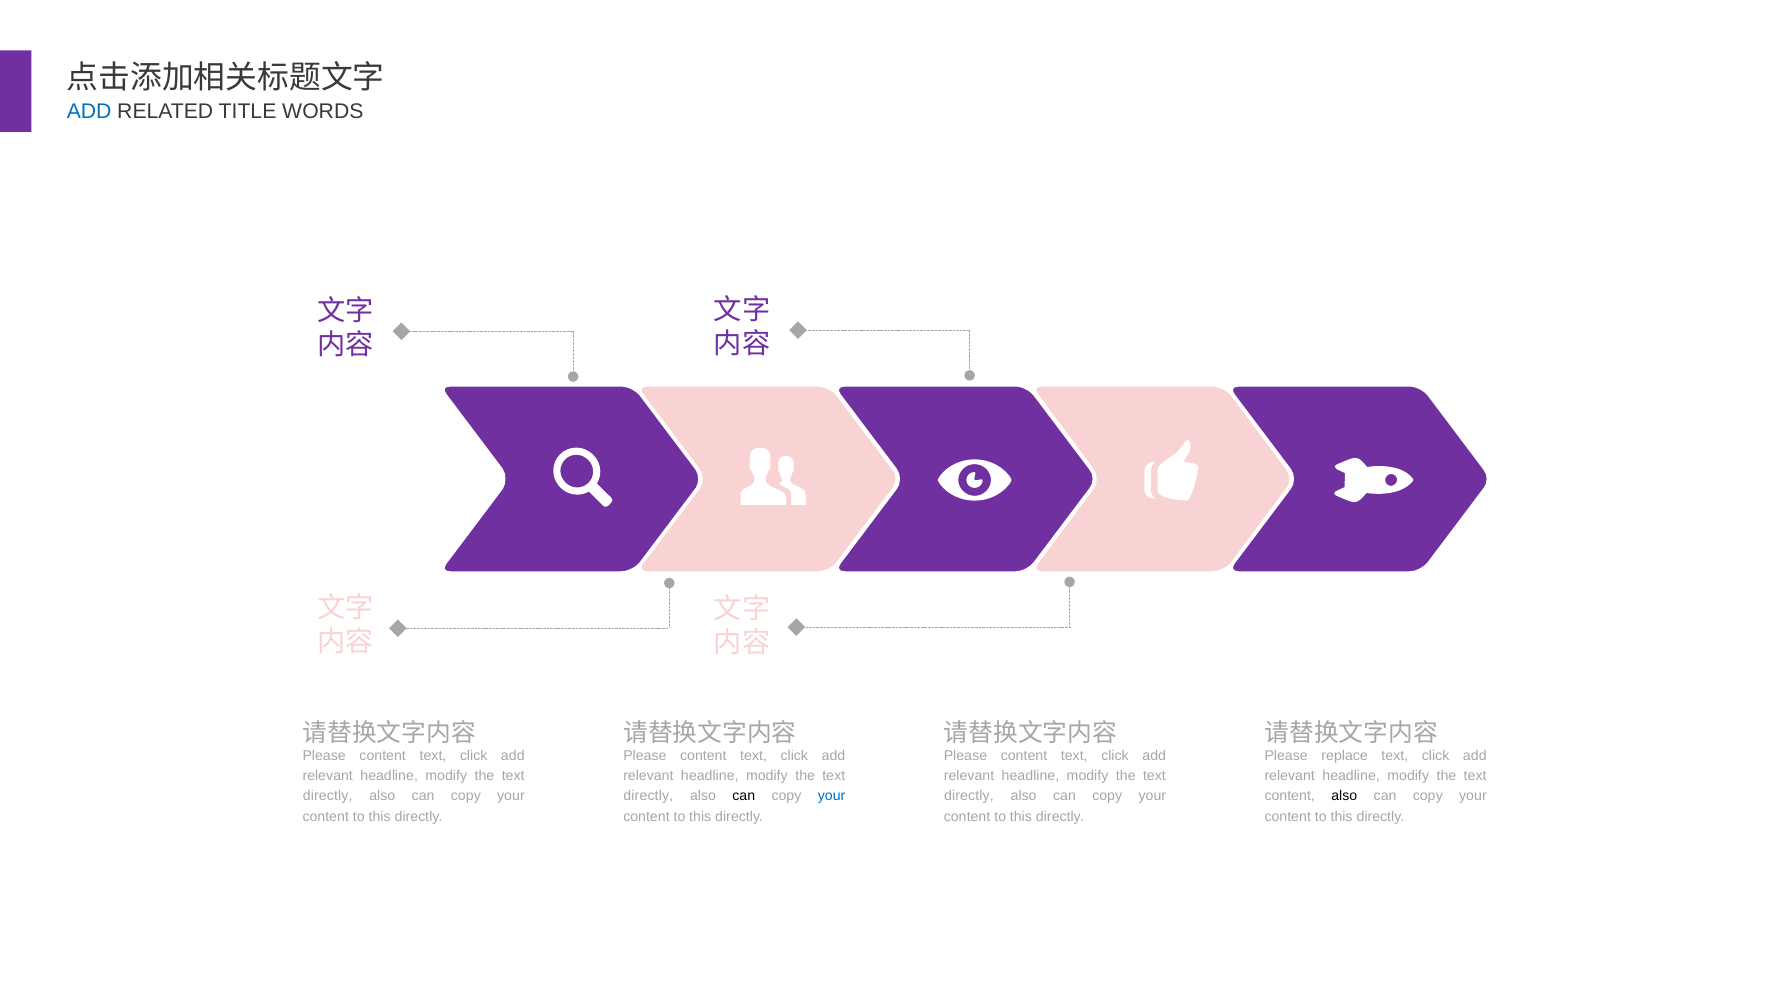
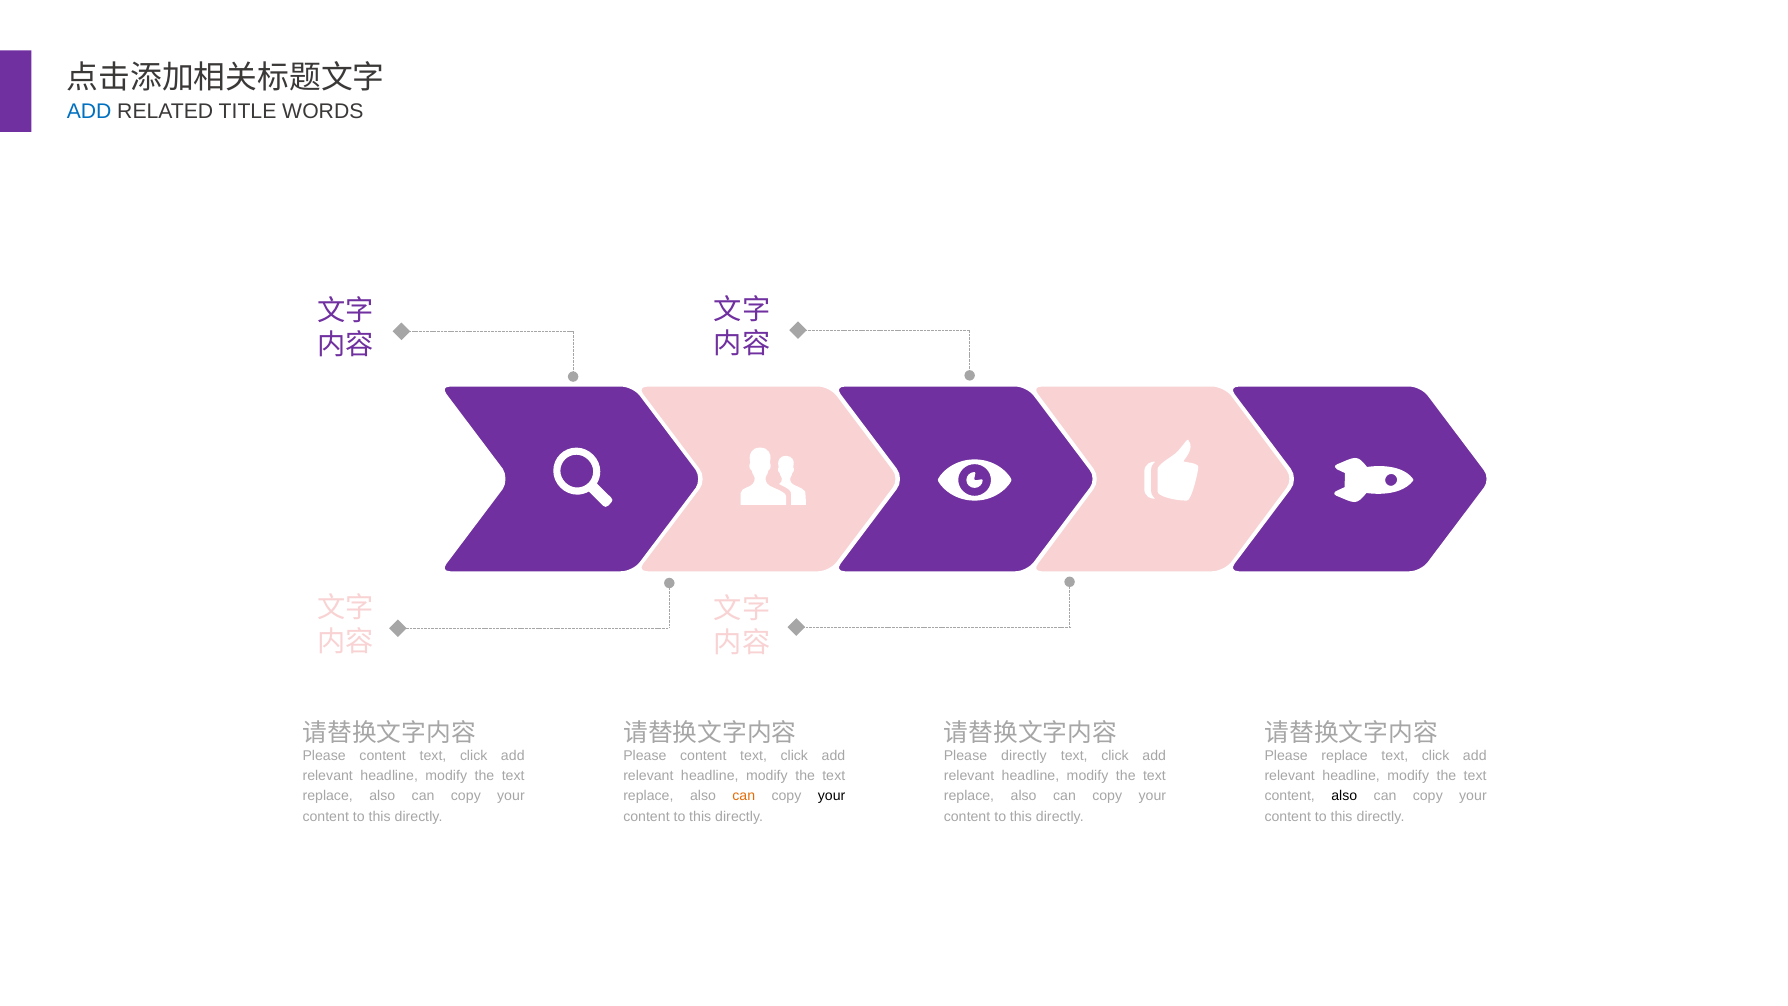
content: content -> directly (1024, 755)
directly: directly -> replace (328, 796)
directly: directly -> replace (648, 796)
can colour: black -> orange (744, 796)
your colour: blue -> black (832, 796)
directly: directly -> replace (969, 796)
